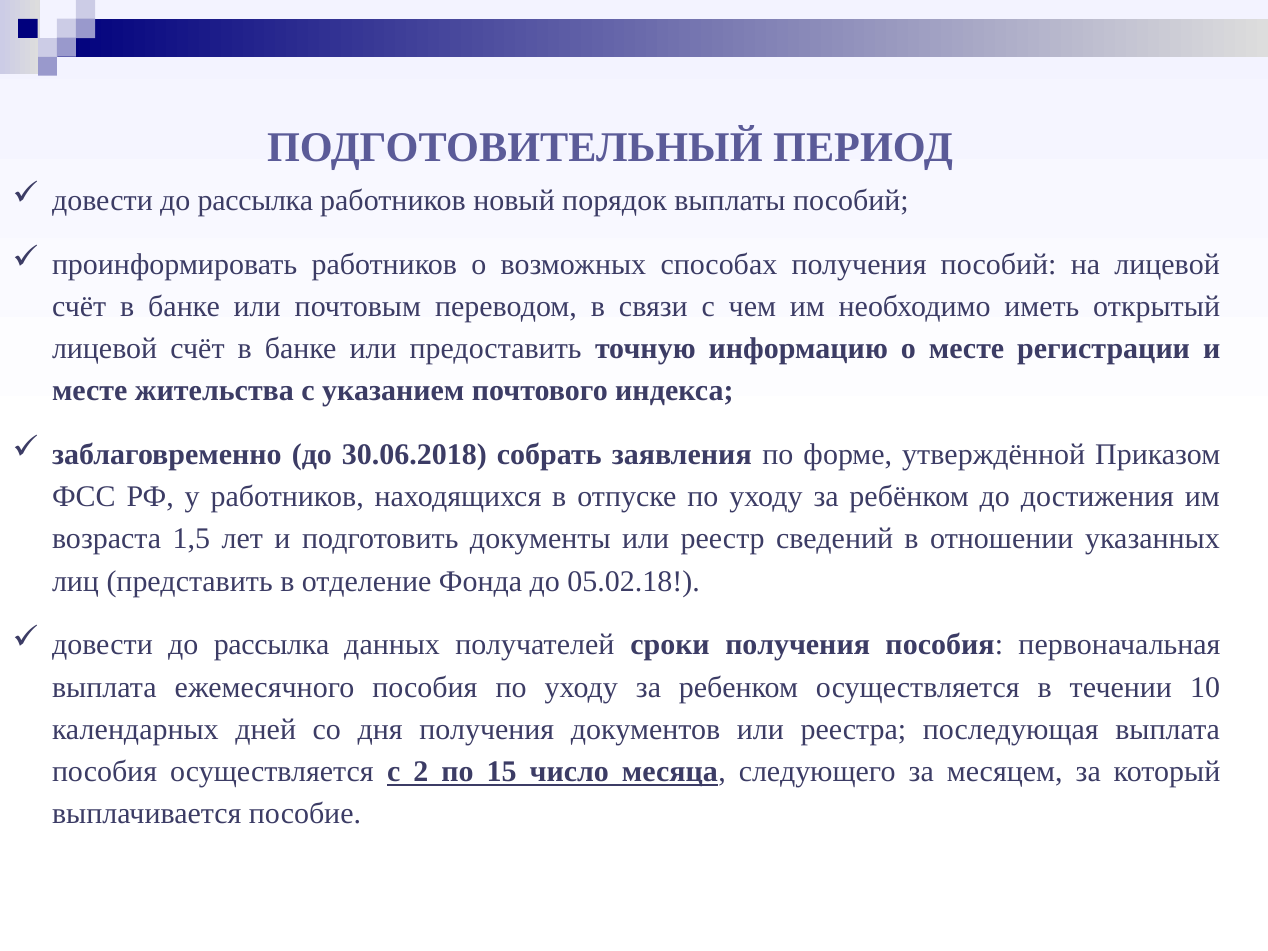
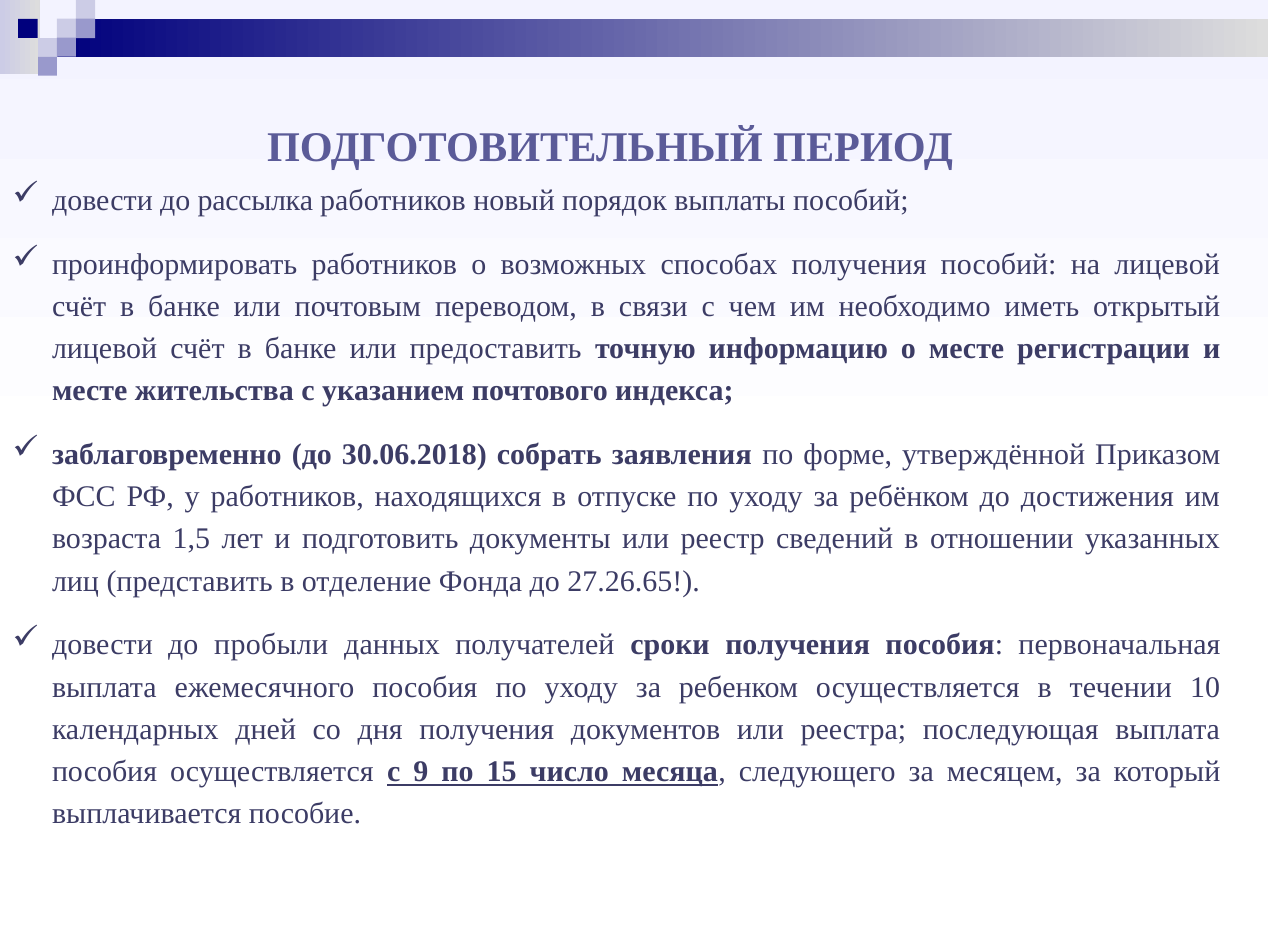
05.02.18: 05.02.18 -> 27.26.65 (634, 581)
рассылка: рассылка -> пробыли (271, 645)
2: 2 -> 9 (421, 772)
